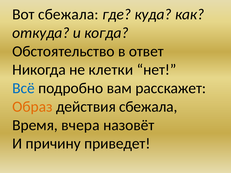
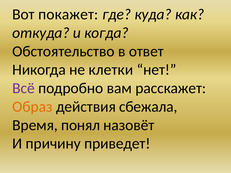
Вот сбежала: сбежала -> покажет (68, 14)
Всё colour: blue -> purple (24, 88)
вчера: вчера -> понял (81, 125)
